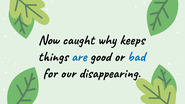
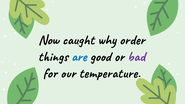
keeps: keeps -> order (132, 40)
bad colour: blue -> purple (136, 56)
disappearing: disappearing -> temperature (110, 73)
